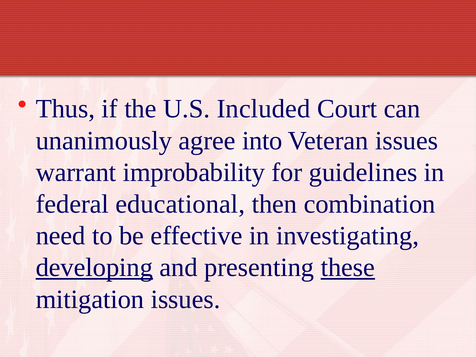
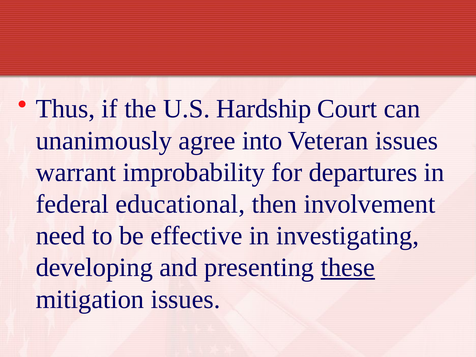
Included: Included -> Hardship (264, 109)
guidelines: guidelines -> departures (363, 172)
combination: combination -> involvement (370, 204)
developing underline: present -> none (94, 268)
